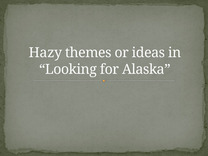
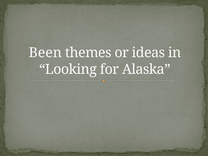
Hazy: Hazy -> Been (45, 53)
